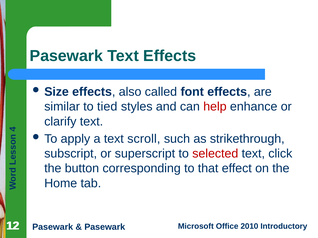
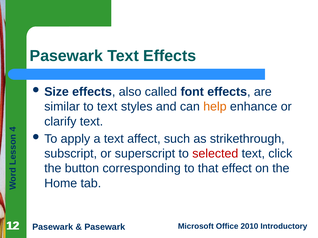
to tied: tied -> text (107, 107)
help colour: red -> orange (215, 107)
scroll: scroll -> affect (144, 139)
